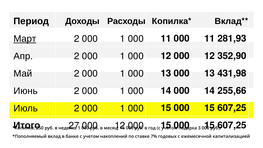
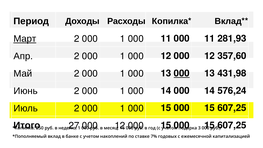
352,90: 352,90 -> 357,60 (232, 56)
000 underline: none -> present (182, 73)
255,66: 255,66 -> 576,24 (232, 91)
